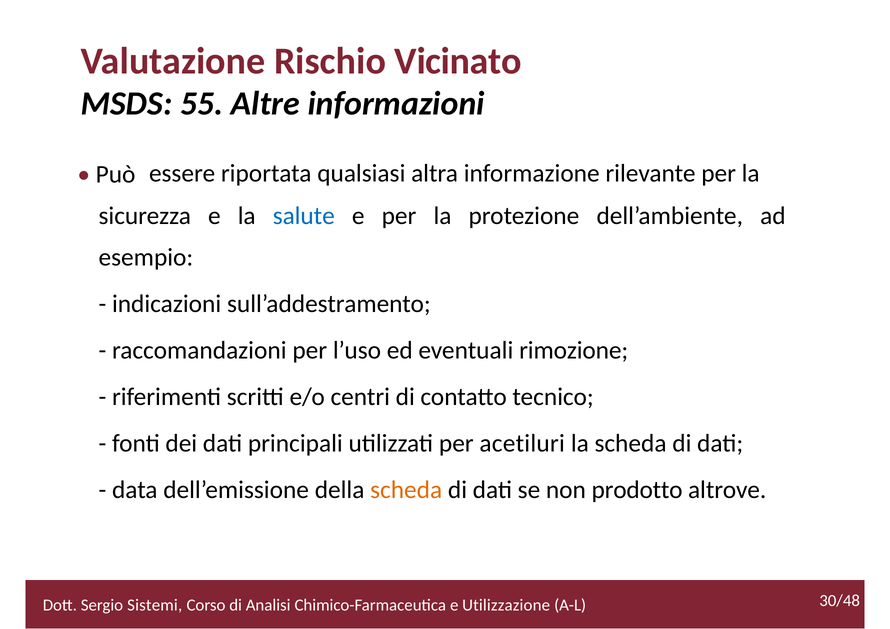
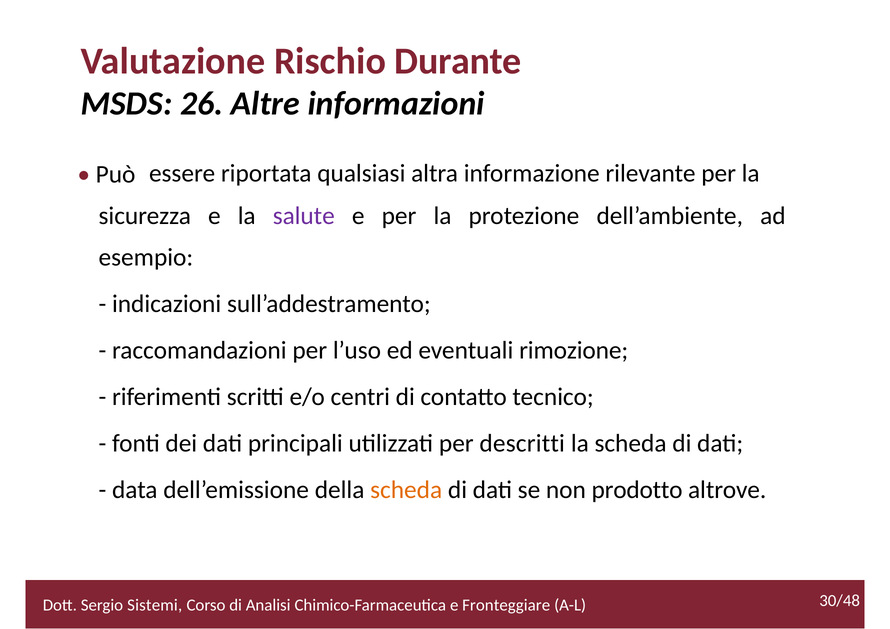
Vicinato: Vicinato -> Durante (458, 61)
55: 55 -> 26 (202, 104)
salute colour: blue -> purple (304, 216)
acetiluri: acetiluri -> descritti (522, 443)
Utilizzazione: Utilizzazione -> Fronteggiare (506, 605)
